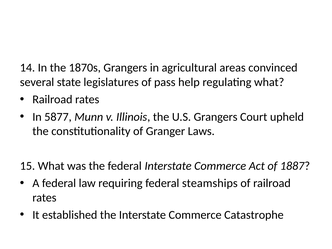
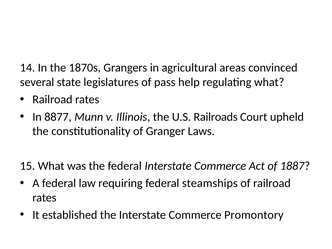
5877: 5877 -> 8877 (58, 117)
U.S Grangers: Grangers -> Railroads (216, 117)
Catastrophe: Catastrophe -> Promontory (254, 215)
